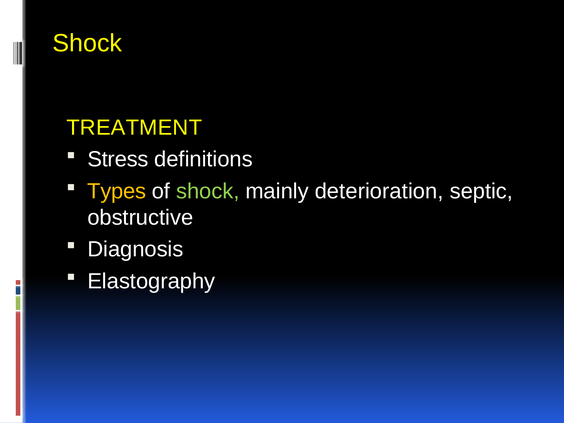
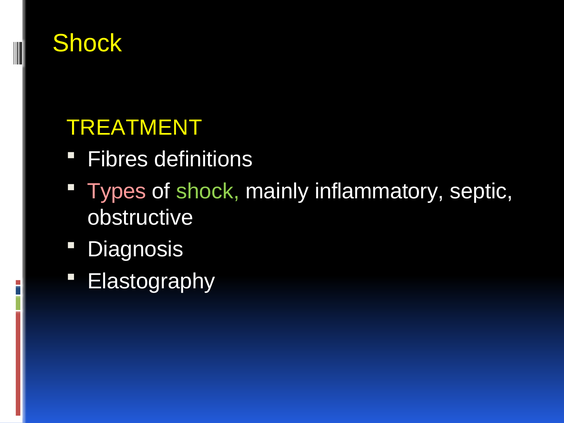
Stress: Stress -> Fibres (118, 159)
Types colour: yellow -> pink (117, 191)
deterioration: deterioration -> inflammatory (379, 191)
